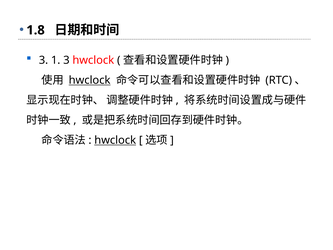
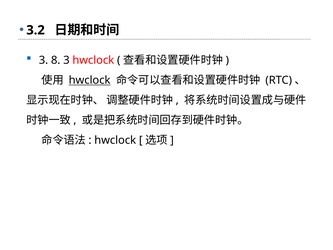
1.8: 1.8 -> 3.2 (36, 30)
1: 1 -> 8 (56, 60)
hwclock underline: present -> none (115, 140)
